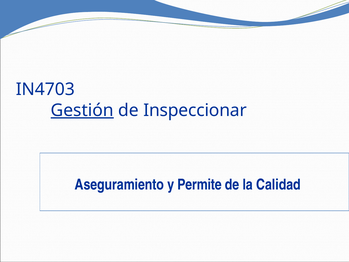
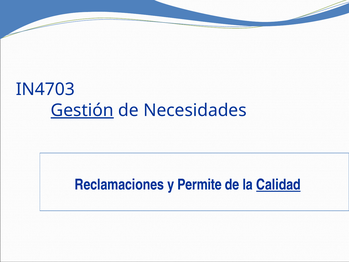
Inspeccionar: Inspeccionar -> Necesidades (195, 110)
Aseguramiento: Aseguramiento -> Reclamaciones (119, 185)
Calidad underline: none -> present (278, 185)
